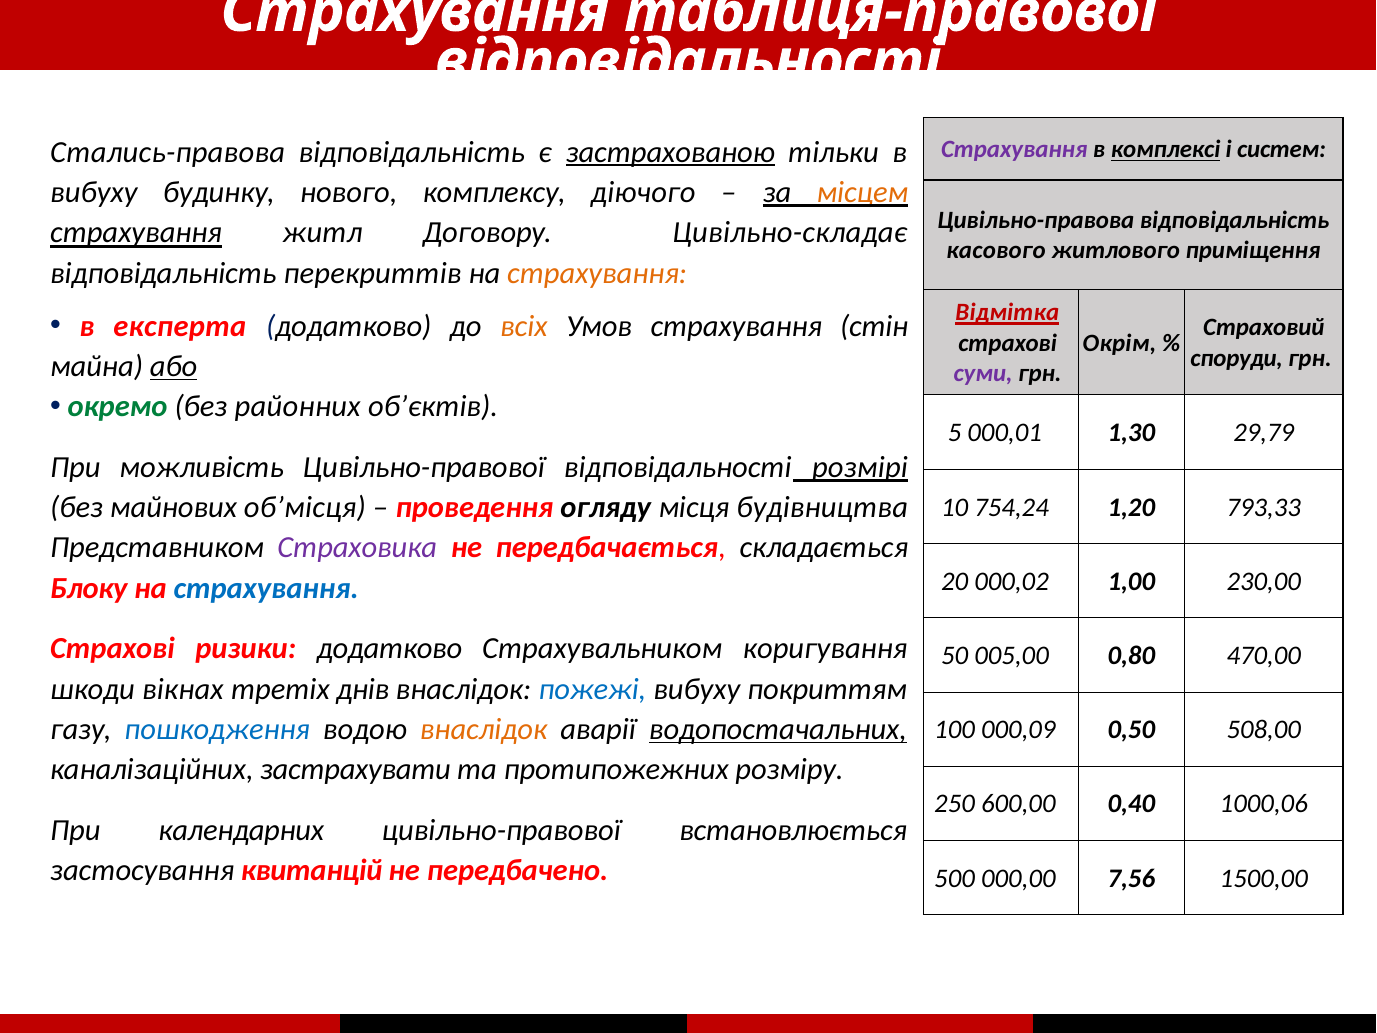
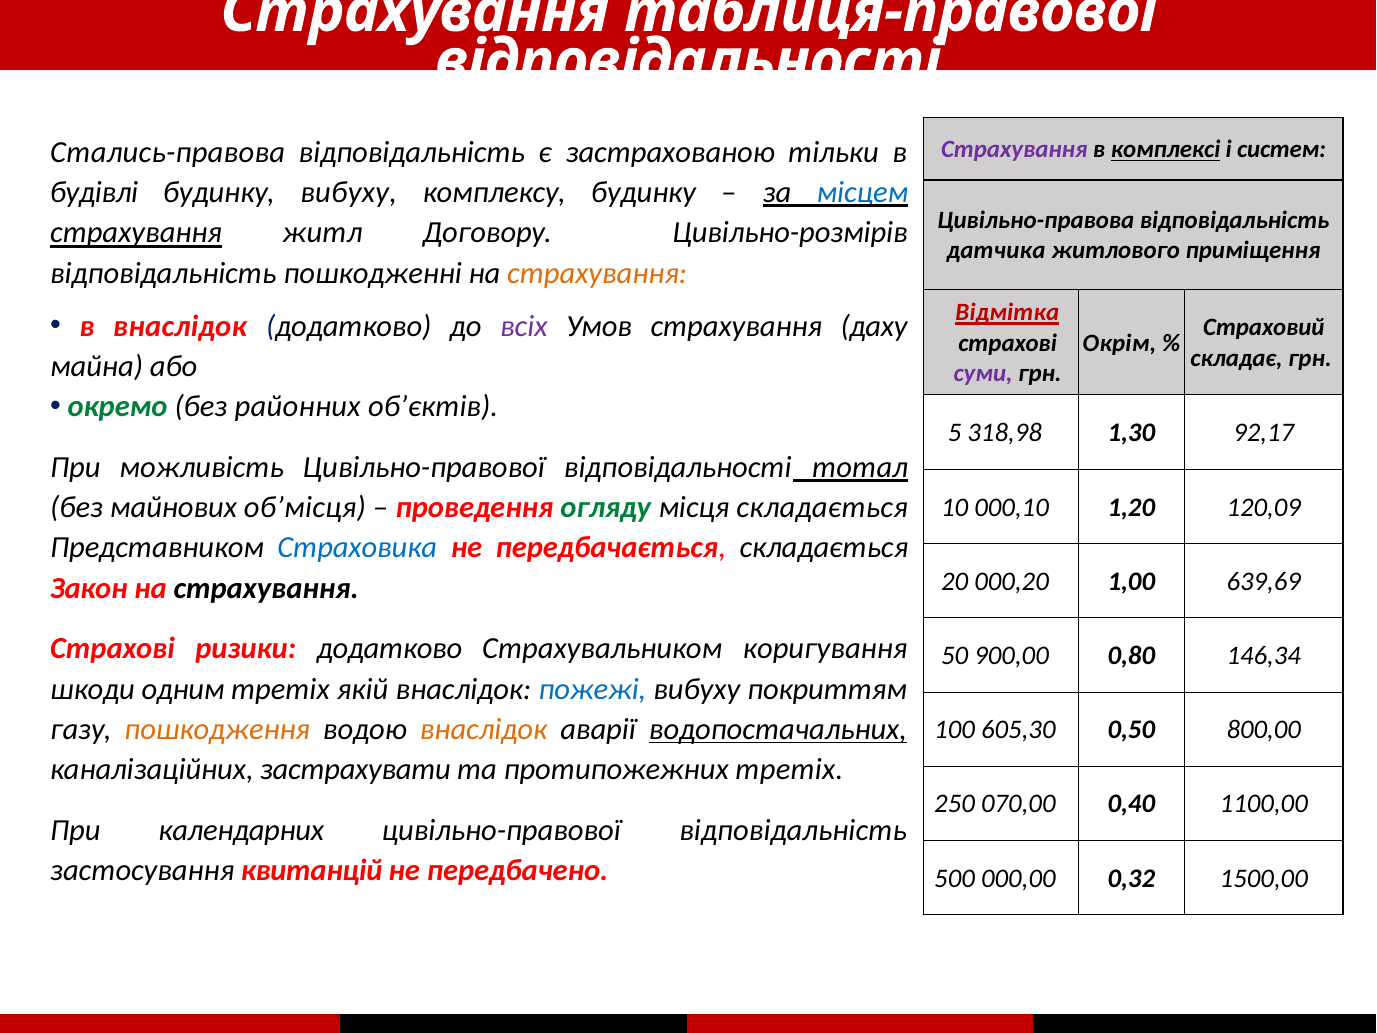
застрахованою underline: present -> none (670, 152)
вибуху: вибуху -> будівлі (94, 192)
будинку нового: нового -> вибуху (349, 192)
комплексу діючого: діючого -> будинку (643, 192)
місцем colour: orange -> blue (862, 192)
Цивільно-складає: Цивільно-складає -> Цивільно-розмірів (790, 233)
касового: касового -> датчика (996, 251)
перекриттів: перекриттів -> пошкодженні (373, 273)
в експерта: експерта -> внаслідок (180, 326)
всіх colour: orange -> purple (524, 326)
стін: стін -> даху (874, 326)
споруди: споруди -> складає (1237, 358)
або underline: present -> none (174, 366)
000,01: 000,01 -> 318,98 (1005, 433)
29,79: 29,79 -> 92,17 (1264, 433)
розмірі: розмірі -> тотал (860, 467)
огляду colour: black -> green (606, 507)
місця будівництва: будівництва -> складається (822, 507)
754,24: 754,24 -> 000,10 (1012, 507)
793,33: 793,33 -> 120,09 (1264, 507)
Страховика colour: purple -> blue (357, 548)
000,02: 000,02 -> 000,20 (1012, 582)
230,00: 230,00 -> 639,69 (1264, 582)
Блоку: Блоку -> Закон (89, 588)
страхування colour: blue -> black (266, 588)
005,00: 005,00 -> 900,00 (1012, 656)
470,00: 470,00 -> 146,34 (1264, 656)
вікнах: вікнах -> одним (183, 689)
днів: днів -> якій (363, 689)
пошкодження colour: blue -> orange (217, 729)
000,09: 000,09 -> 605,30 (1018, 730)
508,00: 508,00 -> 800,00 (1264, 730)
протипожежних розміру: розміру -> третіх (789, 770)
600,00: 600,00 -> 070,00 (1018, 804)
1000,06: 1000,06 -> 1100,00 (1264, 804)
цивільно-правової встановлюється: встановлюється -> відповідальність (793, 830)
7,56: 7,56 -> 0,32 (1131, 878)
